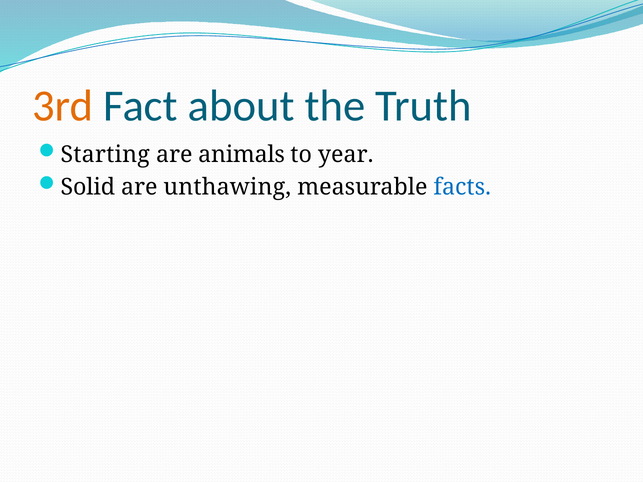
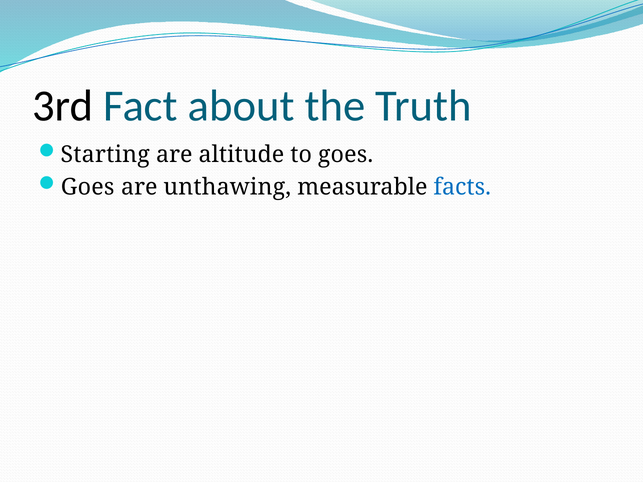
3rd colour: orange -> black (63, 106)
animals: animals -> altitude (241, 155)
to year: year -> goes (346, 155)
Solid: Solid -> Goes (88, 187)
